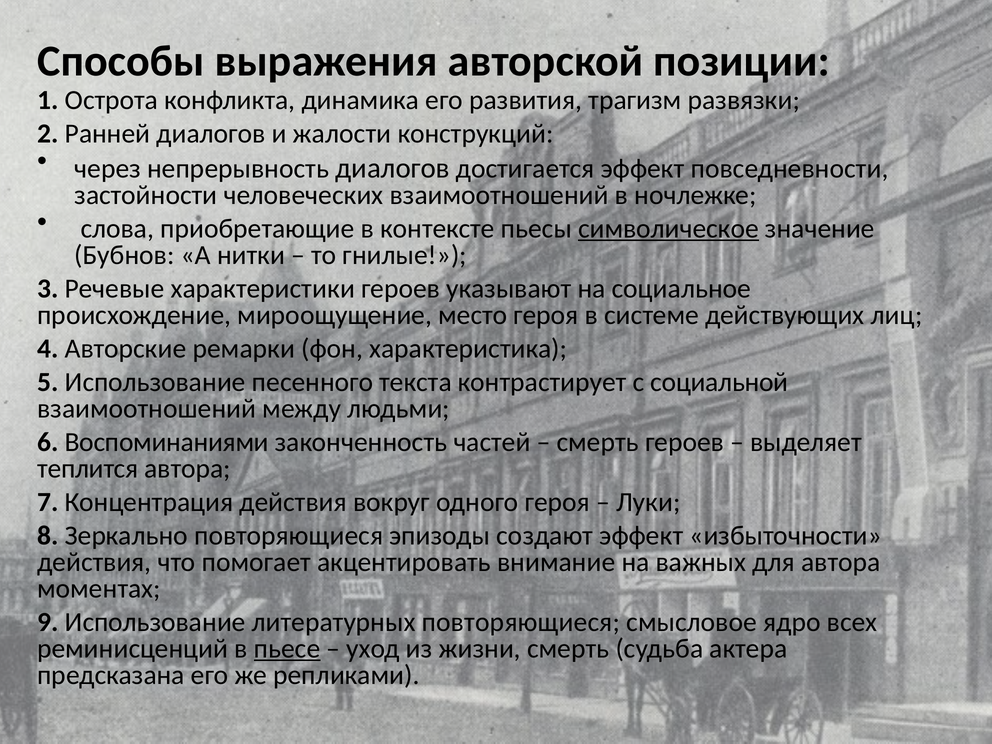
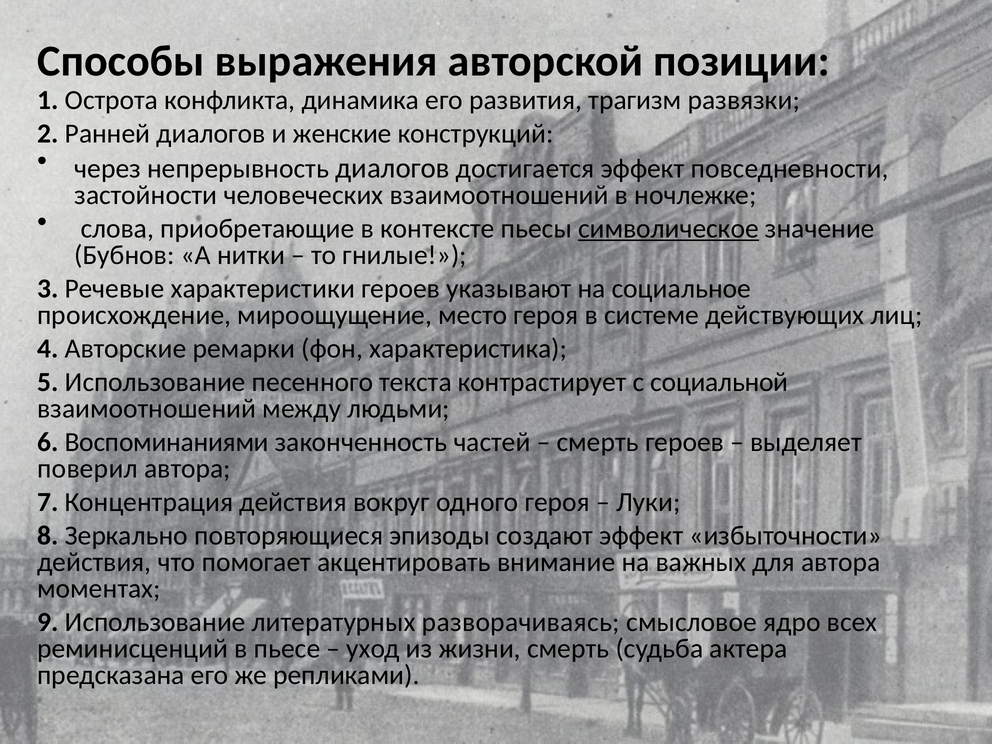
жалости: жалости -> женские (342, 133)
теплится: теплится -> поверил (88, 468)
литературных повторяющиеся: повторяющиеся -> разворачиваясь (521, 622)
пьесе underline: present -> none (287, 648)
